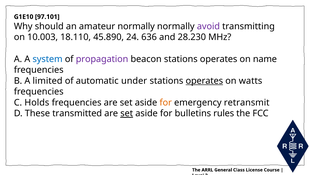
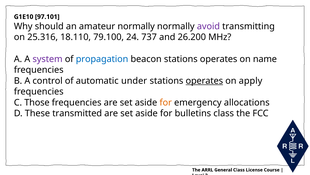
10.003: 10.003 -> 25.316 (43, 37)
45.890: 45.890 -> 79.100 (109, 37)
636: 636 -> 737 (149, 37)
28.230: 28.230 -> 26.200 (192, 37)
system colour: blue -> purple (48, 59)
propagation colour: purple -> blue (102, 59)
limited: limited -> control (48, 81)
watts: watts -> apply (251, 81)
Holds: Holds -> Those (37, 102)
retransmit: retransmit -> allocations (247, 102)
set underline: present -> none (127, 113)
bulletins rules: rules -> class (224, 113)
